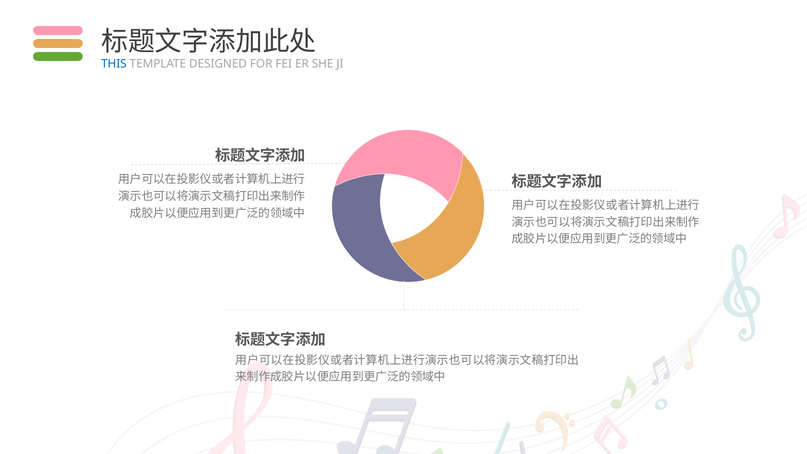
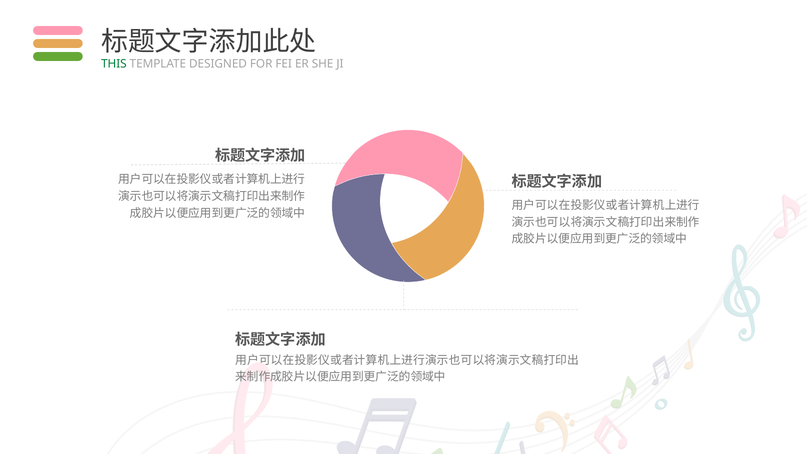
THIS colour: blue -> green (114, 64)
